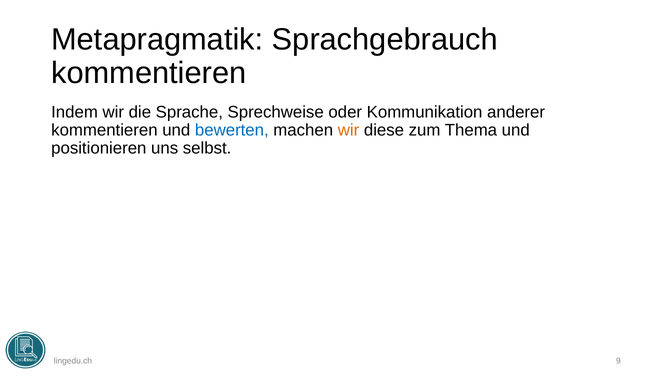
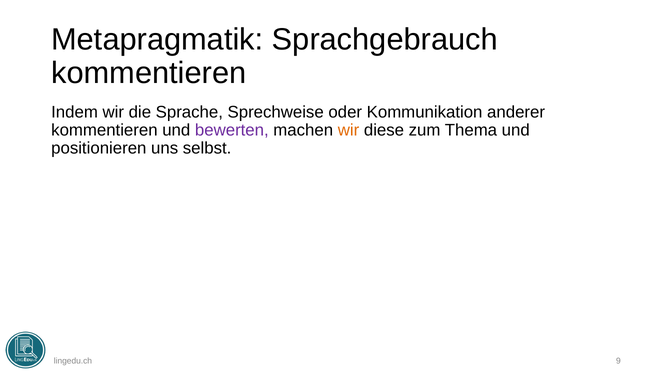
bewerten colour: blue -> purple (232, 130)
